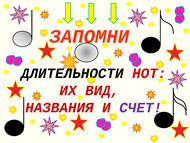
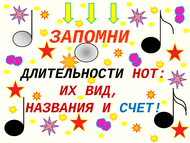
СЧЕТ colour: purple -> blue (141, 107)
